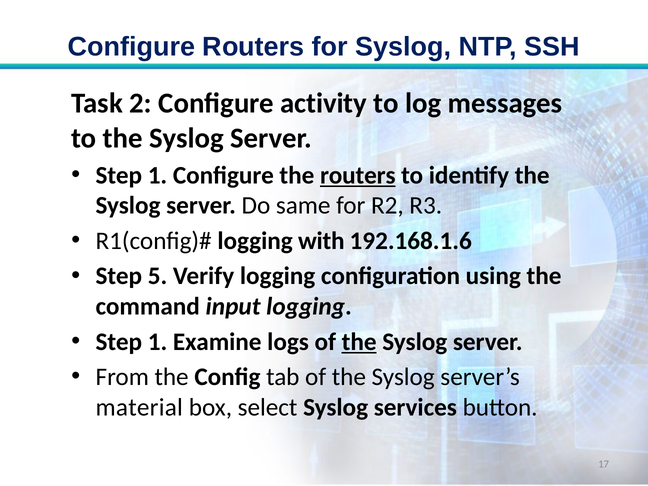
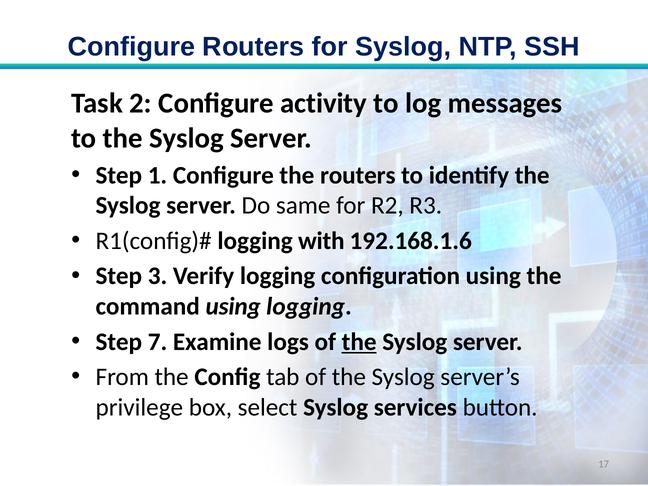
routers underline: present -> none (358, 175)
5: 5 -> 3 (158, 276)
command input: input -> using (233, 306)
1: 1 -> 7 (158, 342)
material: material -> privilege (139, 407)
